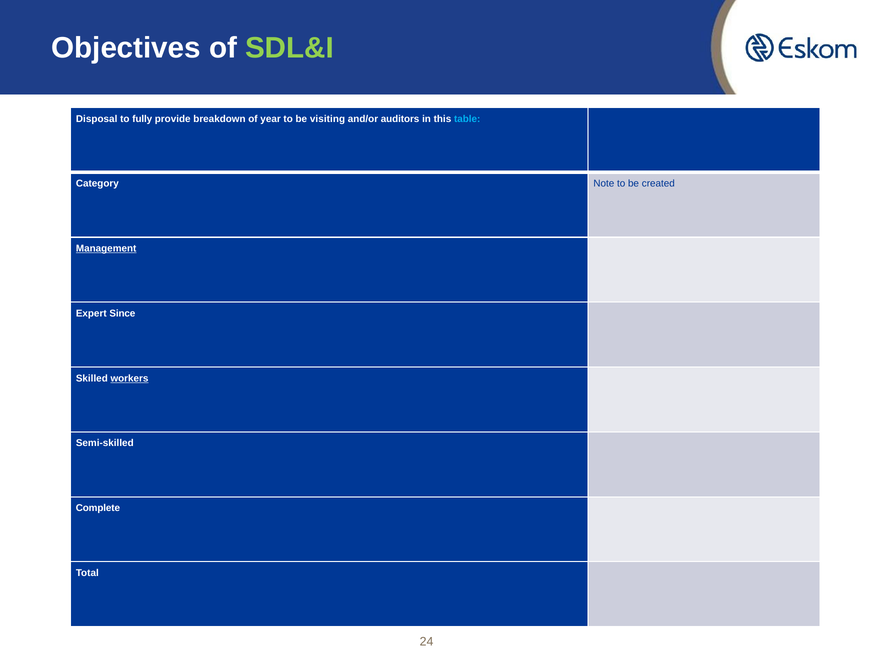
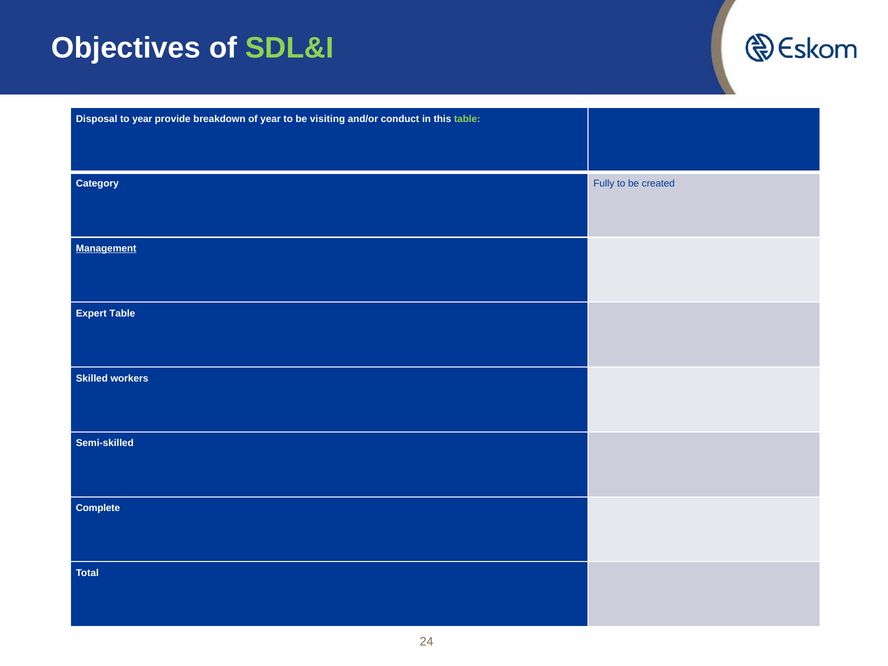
to fully: fully -> year (142, 119)
auditors: auditors -> conduct (400, 119)
table colour: light blue -> light green (467, 119)
Note: Note -> Fully (604, 184)
Expert Since: Since -> Table (122, 313)
workers underline: present -> none (129, 378)
